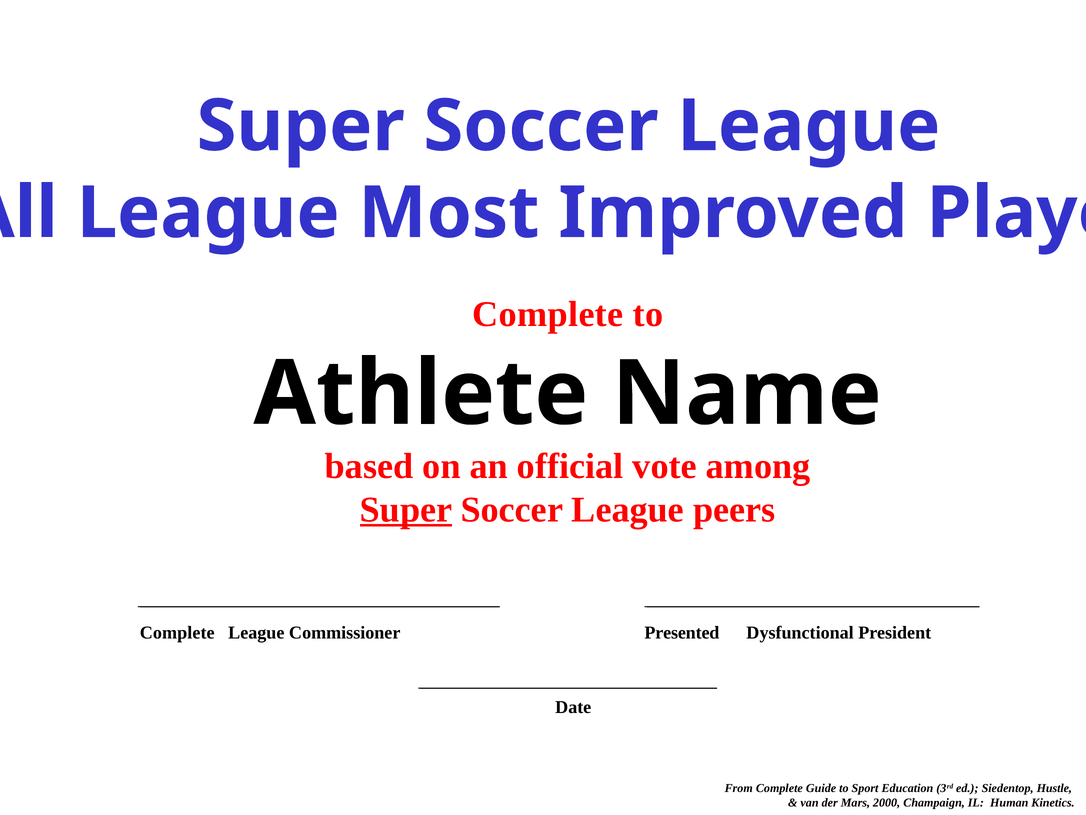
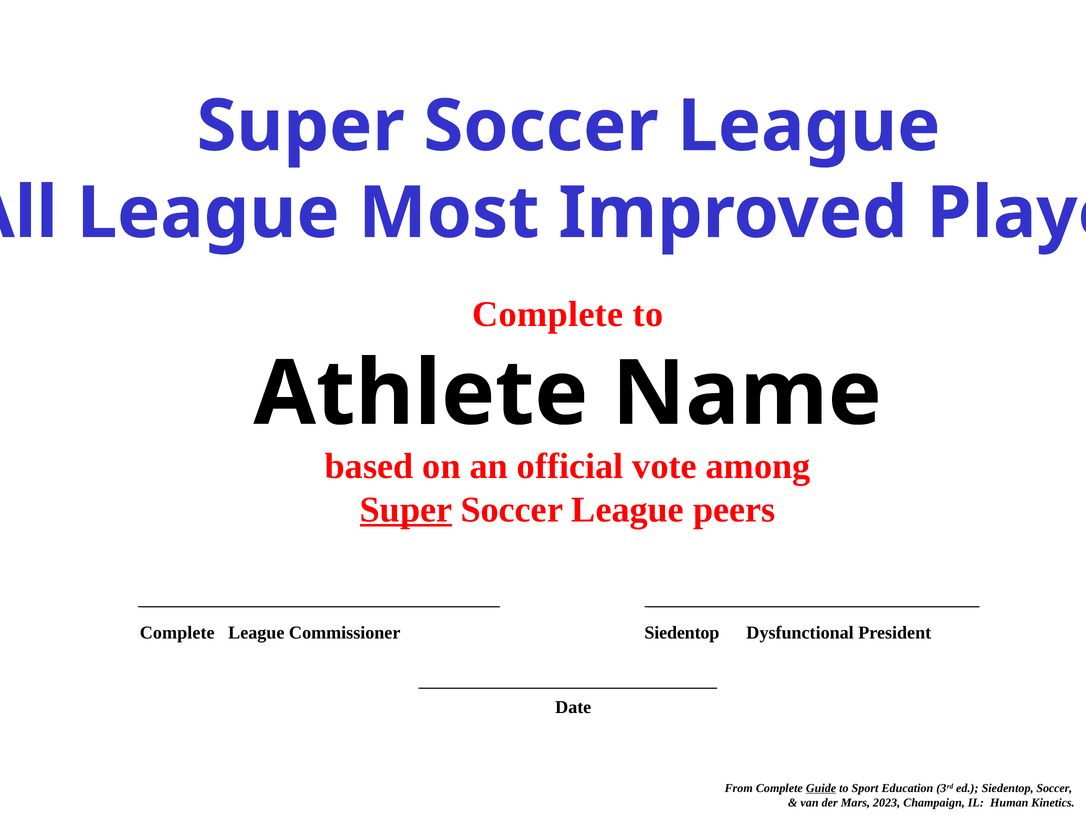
Presented: Presented -> Siedentop (682, 633)
Guide underline: none -> present (821, 788)
Siedentop Hustle: Hustle -> Soccer (1054, 788)
2000: 2000 -> 2023 (887, 802)
